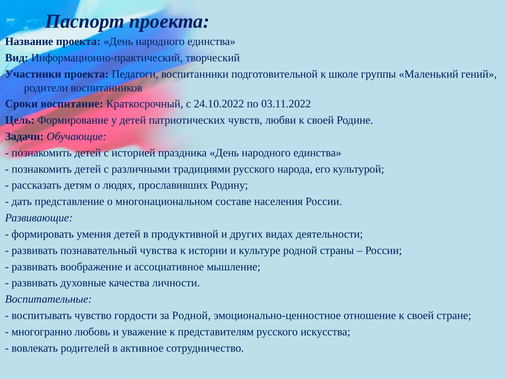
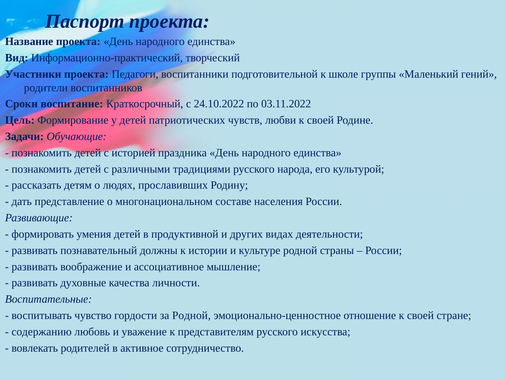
чувства: чувства -> должны (159, 250)
многогранно: многогранно -> содержанию (42, 332)
